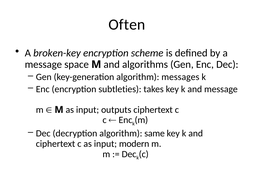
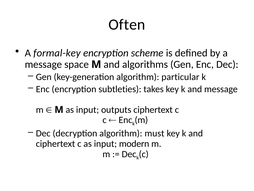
broken-key: broken-key -> formal-key (57, 53)
messages: messages -> particular (180, 77)
same: same -> must (154, 133)
